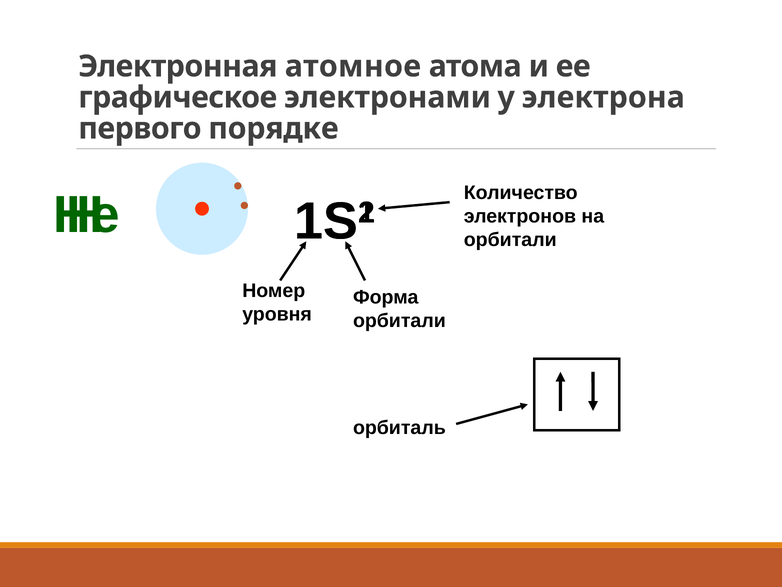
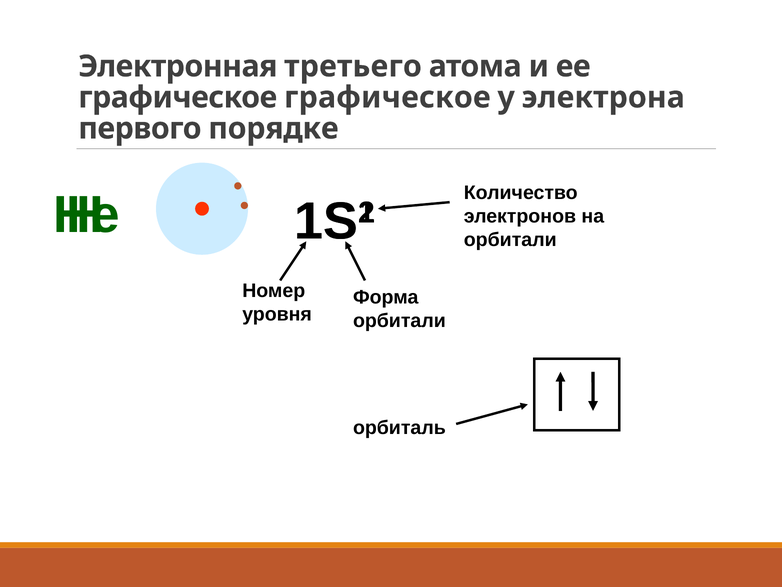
атомное: атомное -> третьего (353, 66)
графическое электронами: электронами -> графическое (387, 97)
